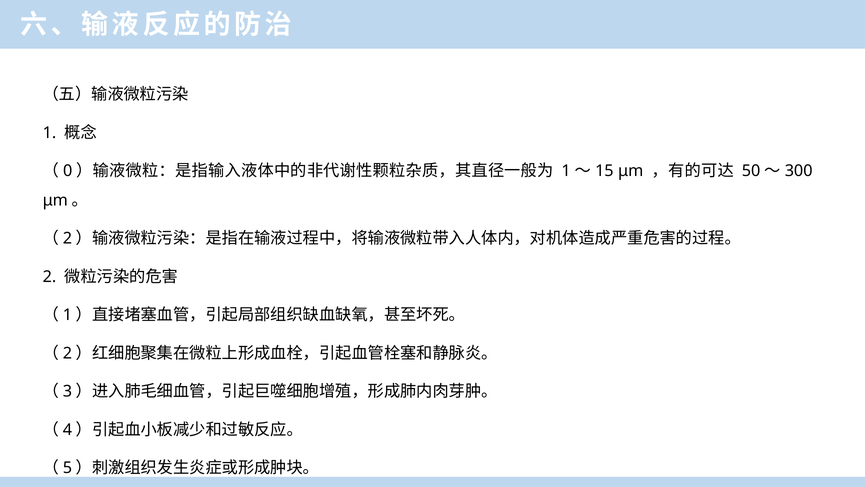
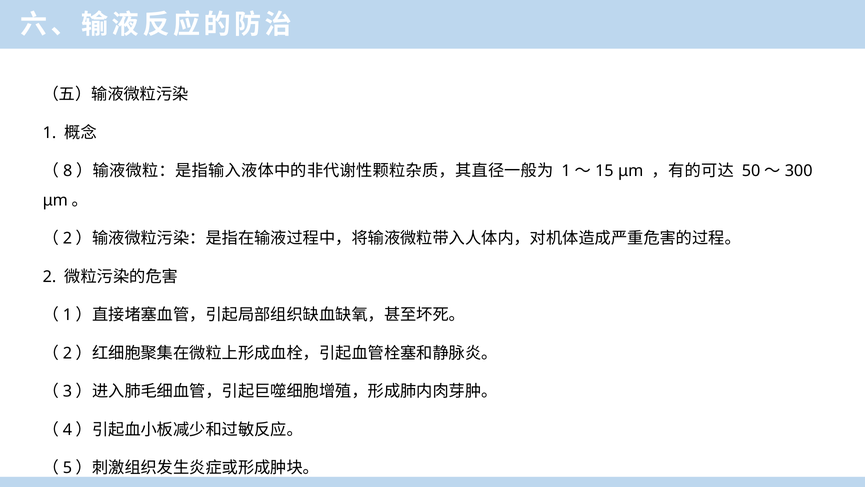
0: 0 -> 8 (68, 171)
